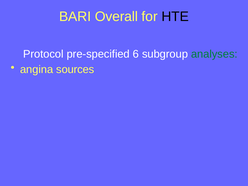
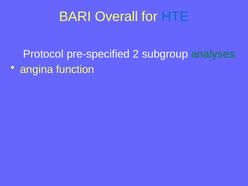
HTE colour: black -> blue (175, 16)
6: 6 -> 2 (136, 54)
sources: sources -> function (75, 70)
